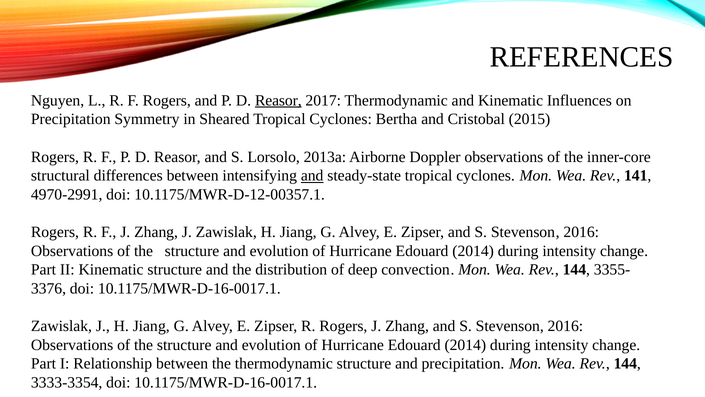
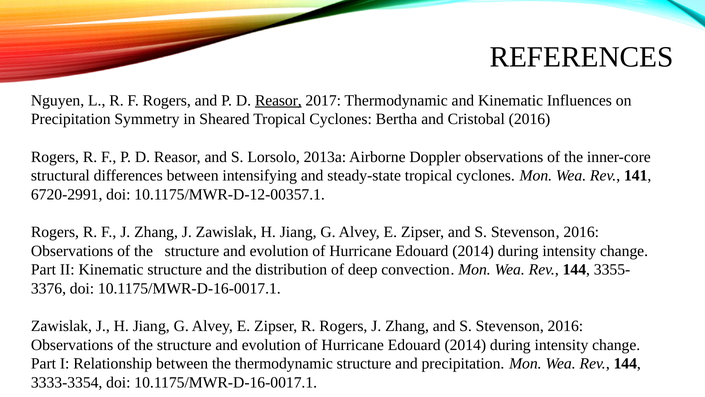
Cristobal 2015: 2015 -> 2016 (530, 119)
and underline: present -> none (312, 175)
4970-2991: 4970-2991 -> 6720-2991 (67, 194)
